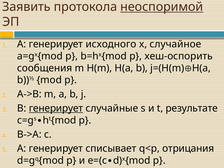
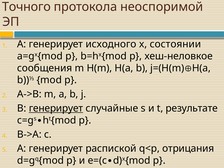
Заявить: Заявить -> Точного (26, 7)
неоспоримой underline: present -> none (162, 7)
случайное: случайное -> состоянии (175, 44)
хеш-оспорить: хеш-оспорить -> хеш-неловкое (179, 56)
списывает: списывает -> распиской (111, 149)
